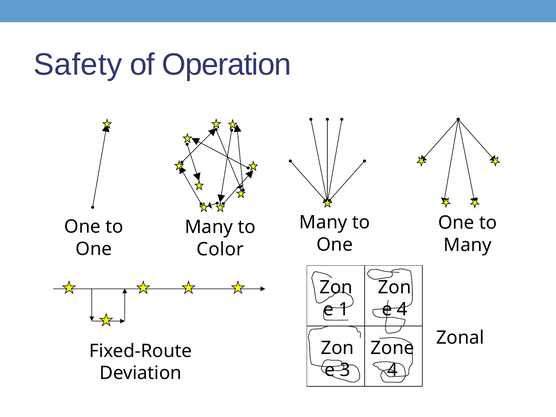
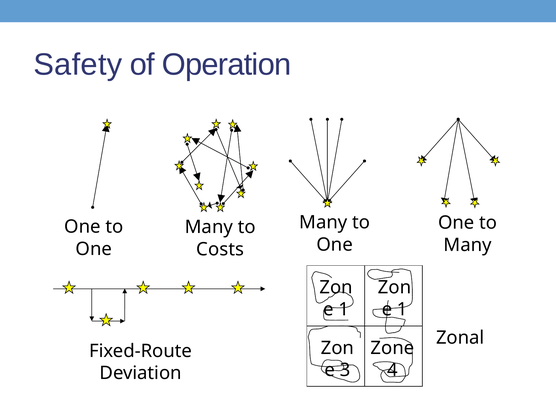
Color: Color -> Costs (220, 249)
4: 4 -> 1 (402, 309)
